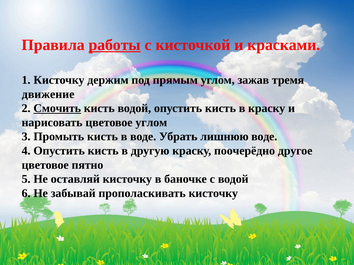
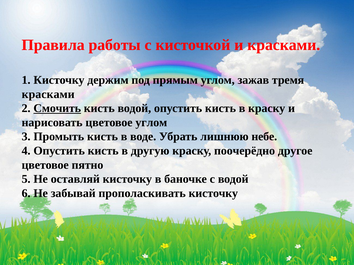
работы underline: present -> none (115, 45)
движение: движение -> красками (48, 94)
лишнюю воде: воде -> небе (264, 137)
